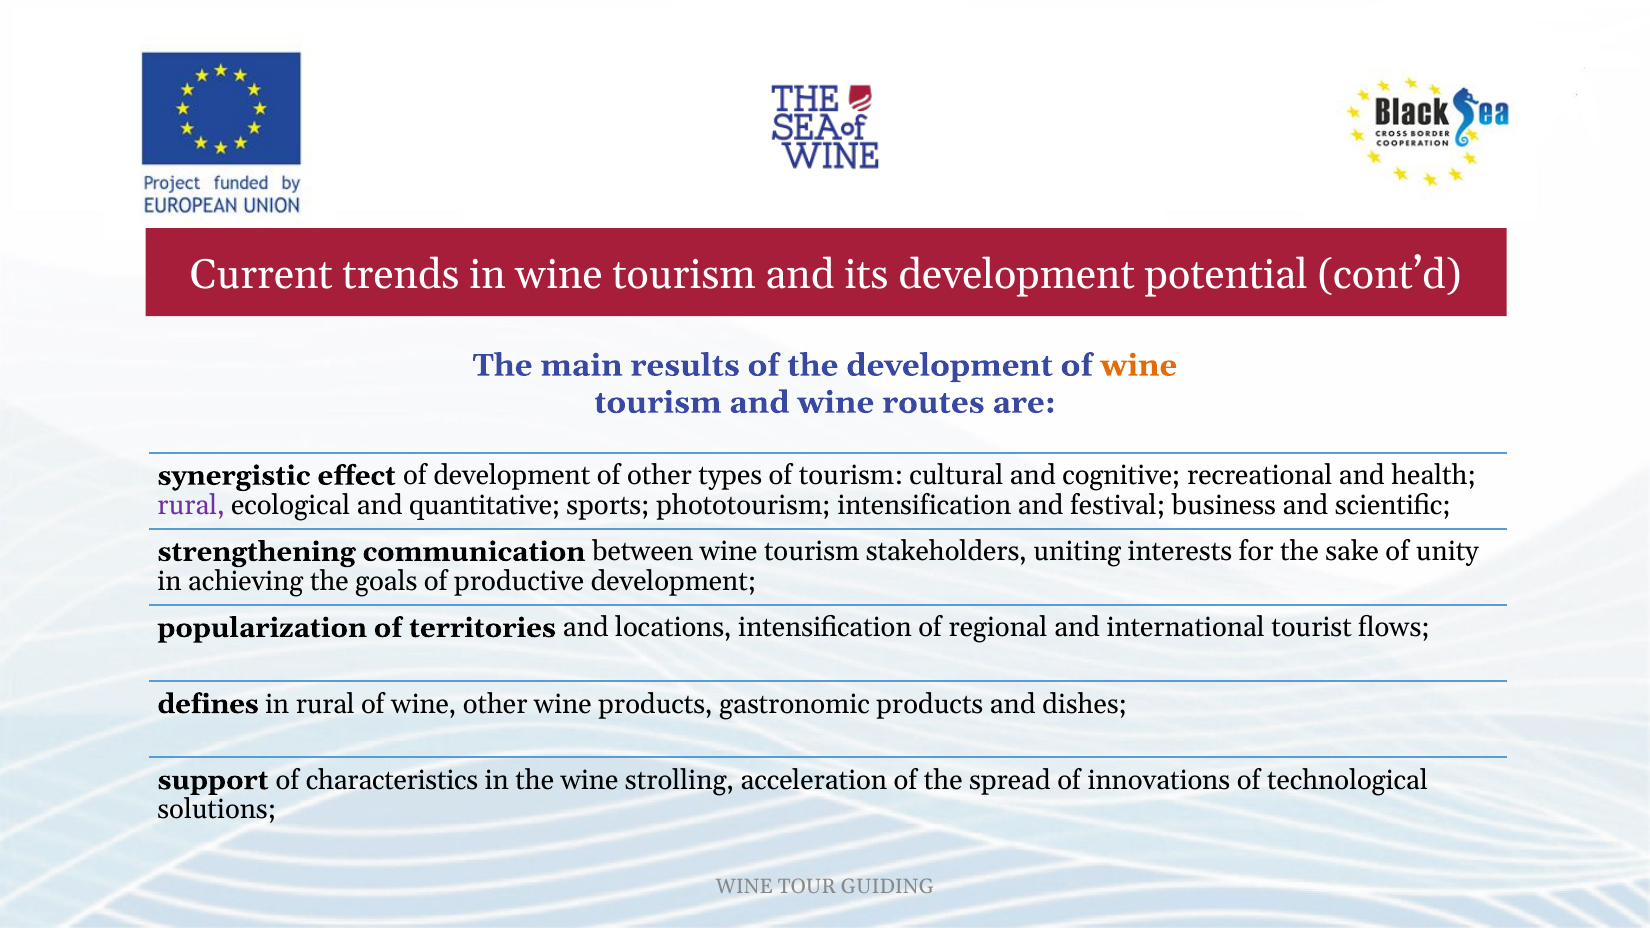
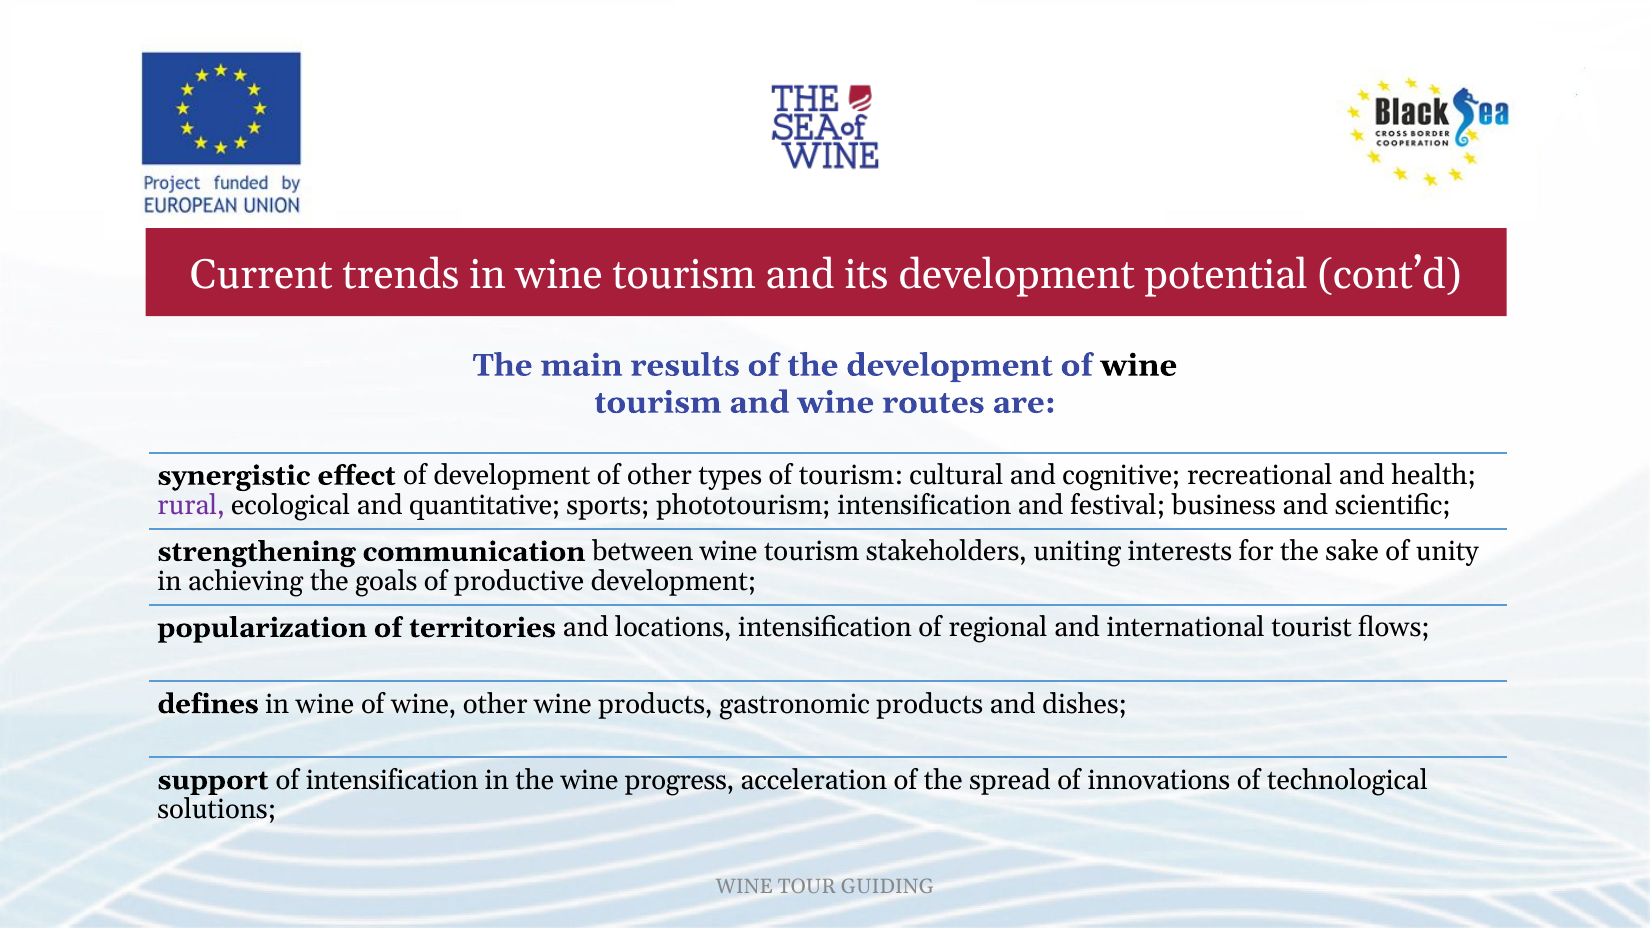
wine colour: orange -> black (1139, 365)
rural: rural -> wine (325, 704)
of characteristics: characteristics -> intensification (392, 780)
strolling: strolling -> progress (680, 780)
